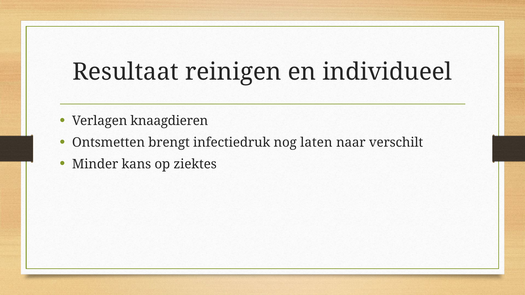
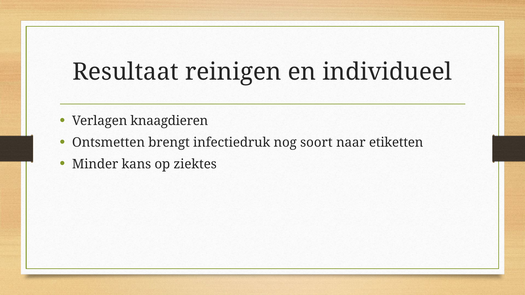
laten: laten -> soort (316, 143)
verschilt: verschilt -> etiketten (396, 143)
